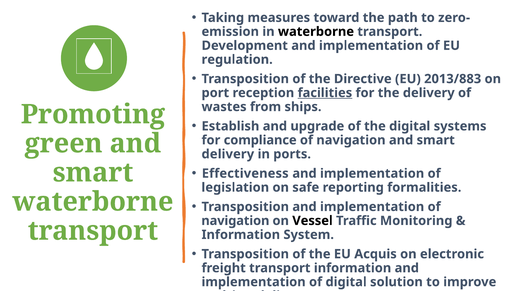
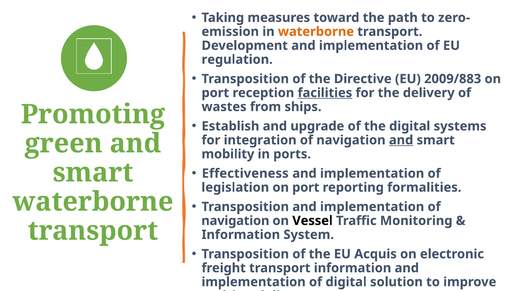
waterborne colour: black -> orange (316, 32)
2013/883: 2013/883 -> 2009/883 (453, 79)
compliance: compliance -> integration (260, 140)
and underline: none -> present (401, 140)
delivery: delivery -> mobility (228, 154)
legislation on safe: safe -> port (306, 187)
